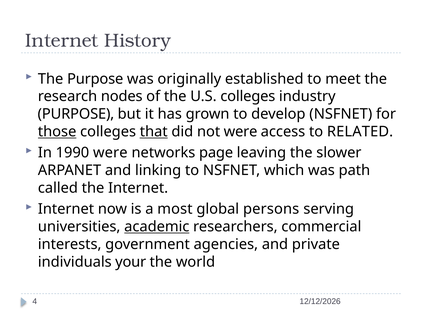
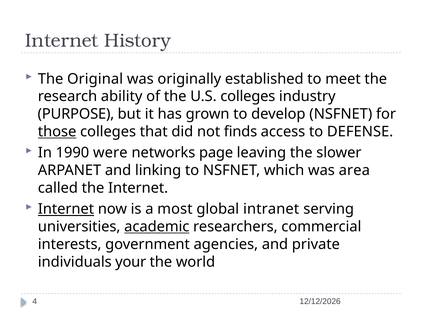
The Purpose: Purpose -> Original (95, 79)
nodes: nodes -> ability (122, 96)
that underline: present -> none (154, 131)
not were: were -> finds (241, 131)
RELATED: RELATED -> DEFENSE (360, 131)
path: path -> area (354, 170)
Internet underline: none -> present (66, 209)
persons: persons -> intranet (271, 209)
